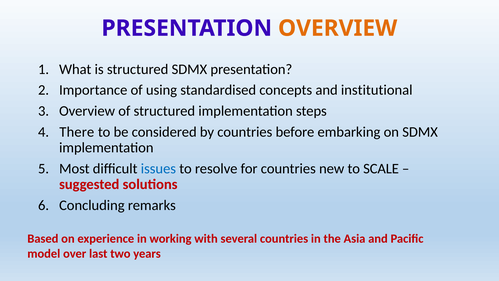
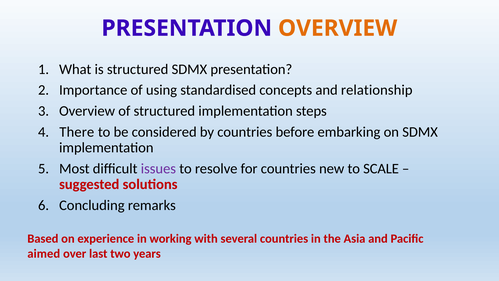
institutional: institutional -> relationship (377, 90)
issues colour: blue -> purple (158, 168)
model: model -> aimed (44, 253)
